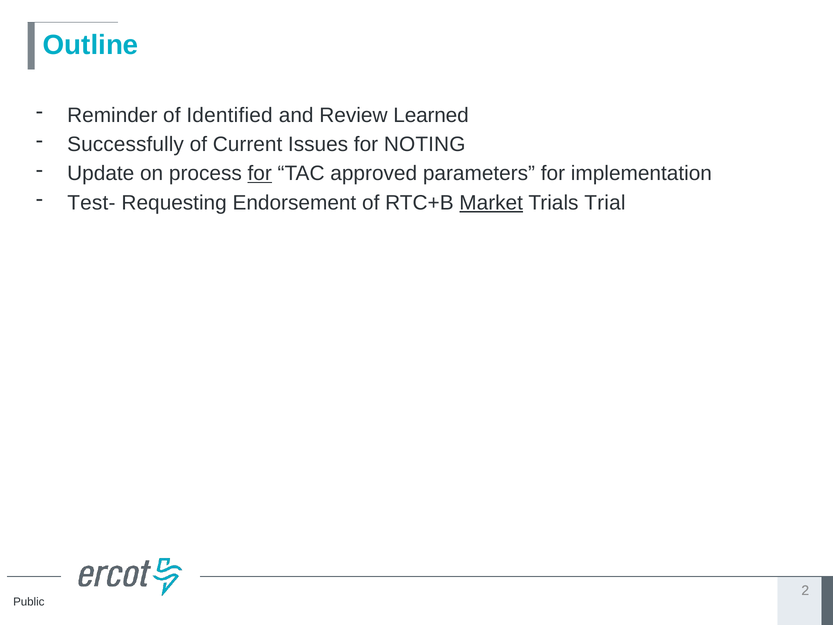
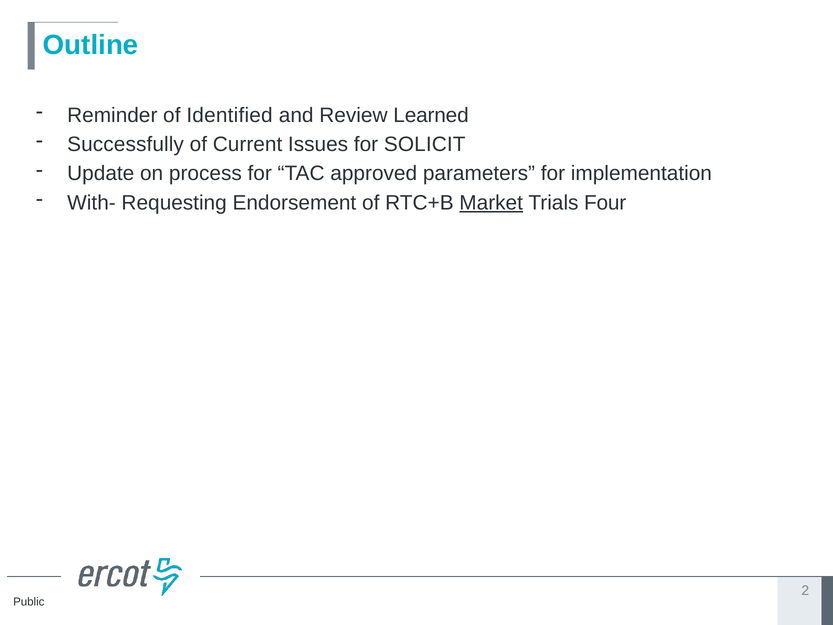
NOTING: NOTING -> SOLICIT (425, 144)
for underline: present -> none (260, 174)
Test-: Test- -> With- (92, 203)
Trial: Trial -> Four (605, 203)
